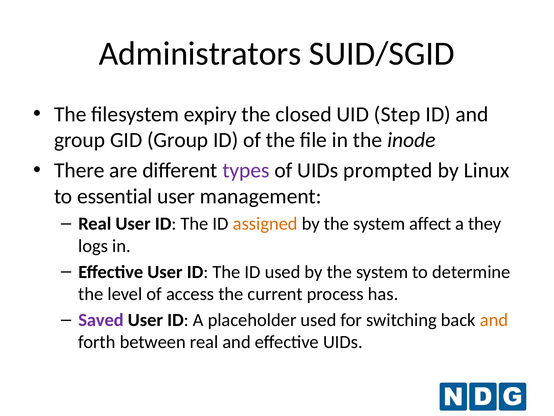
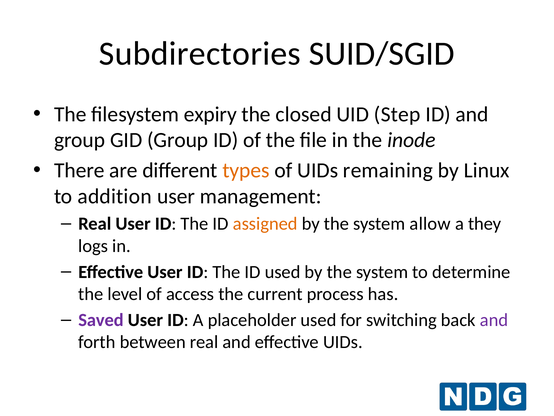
Administrators: Administrators -> Subdirectories (200, 54)
types colour: purple -> orange (246, 170)
prompted: prompted -> remaining (388, 170)
essential: essential -> addition (115, 196)
affect: affect -> allow (430, 224)
and colour: orange -> purple (494, 320)
